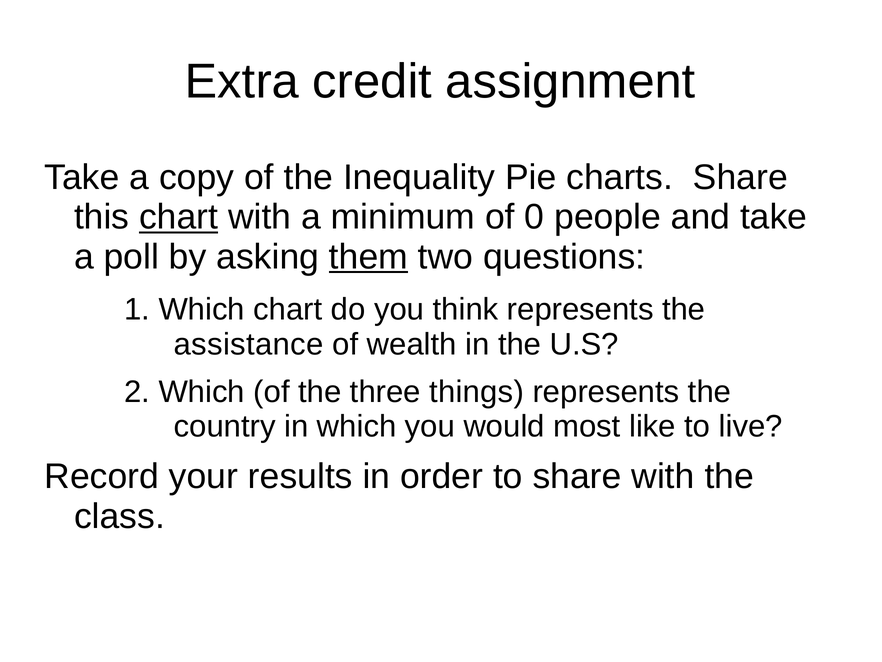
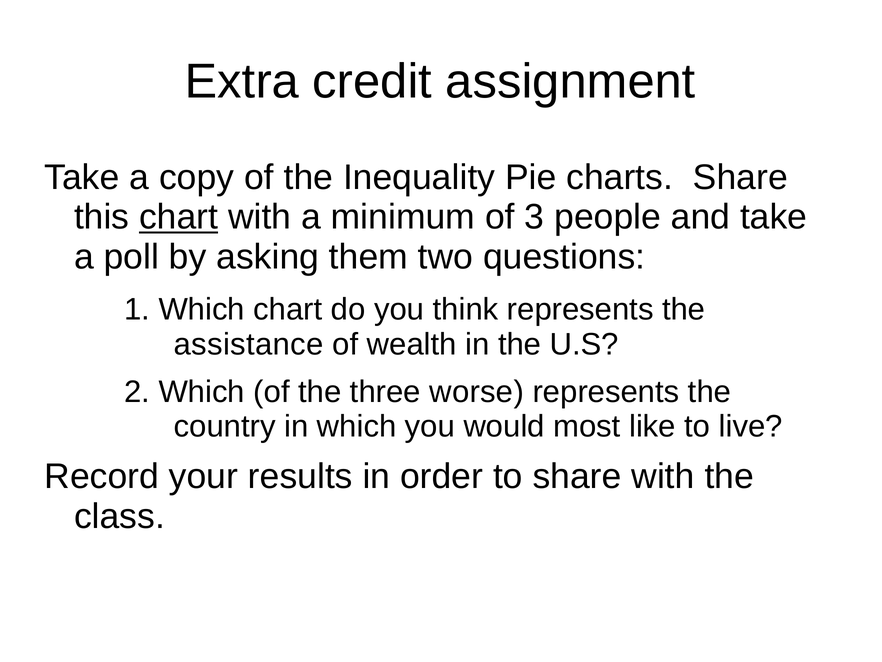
0: 0 -> 3 (534, 217)
them underline: present -> none (368, 257)
things: things -> worse (477, 392)
